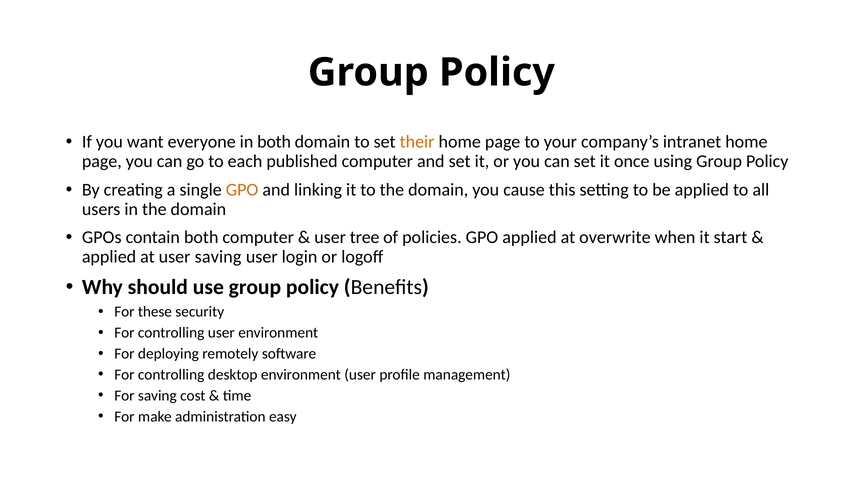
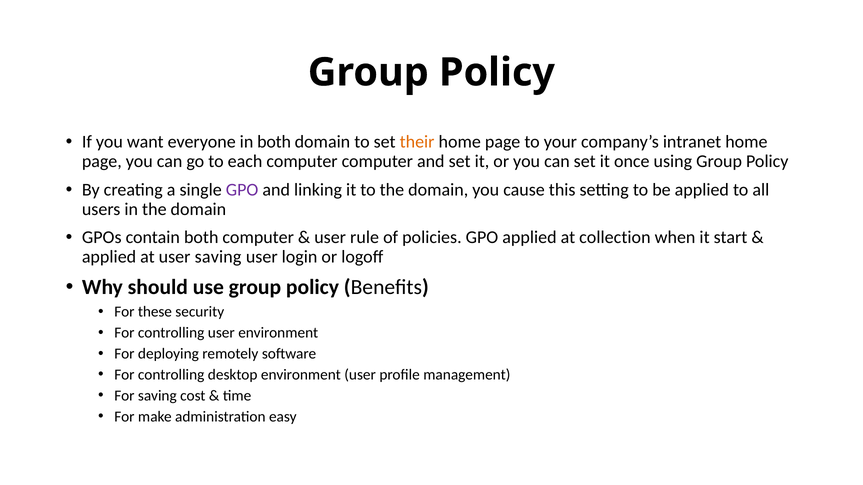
each published: published -> computer (302, 161)
GPO colour: orange -> purple (242, 190)
tree: tree -> rule (365, 238)
overwrite: overwrite -> collection (615, 238)
